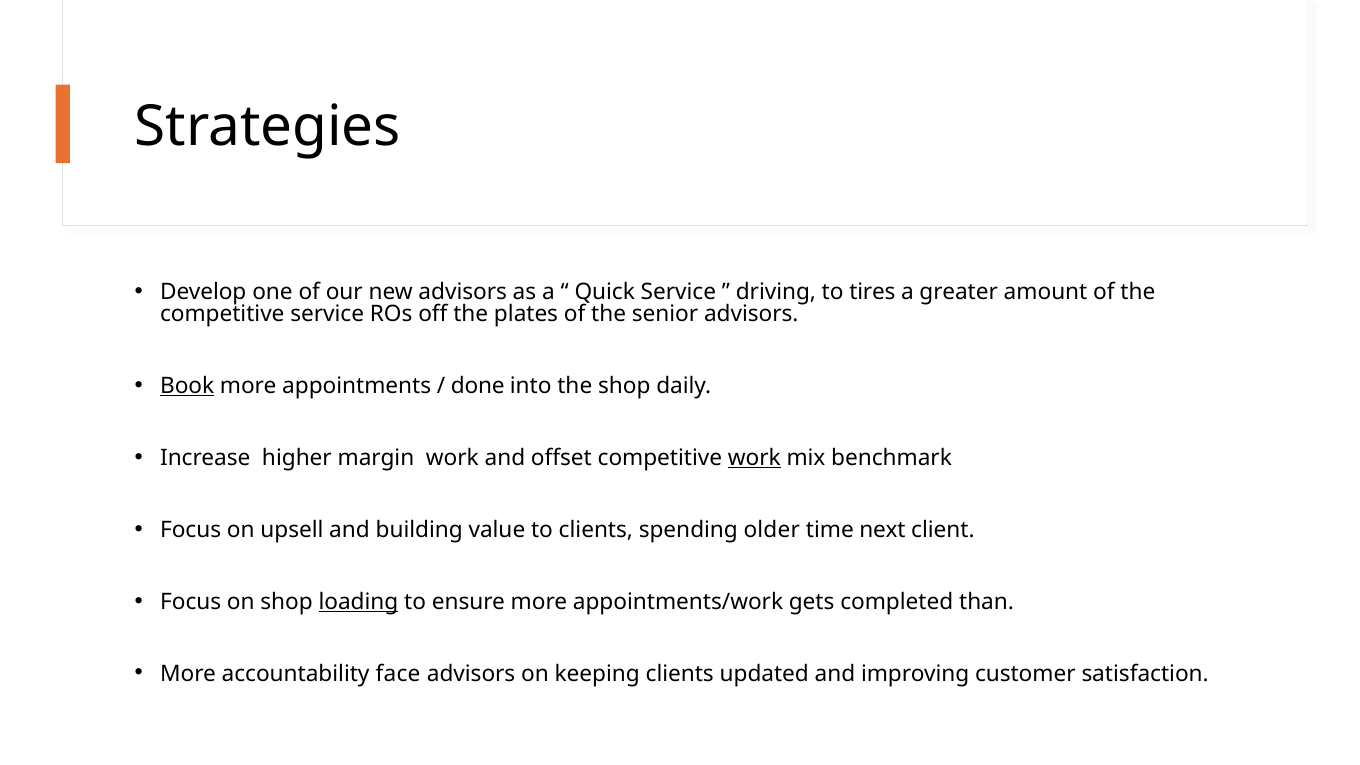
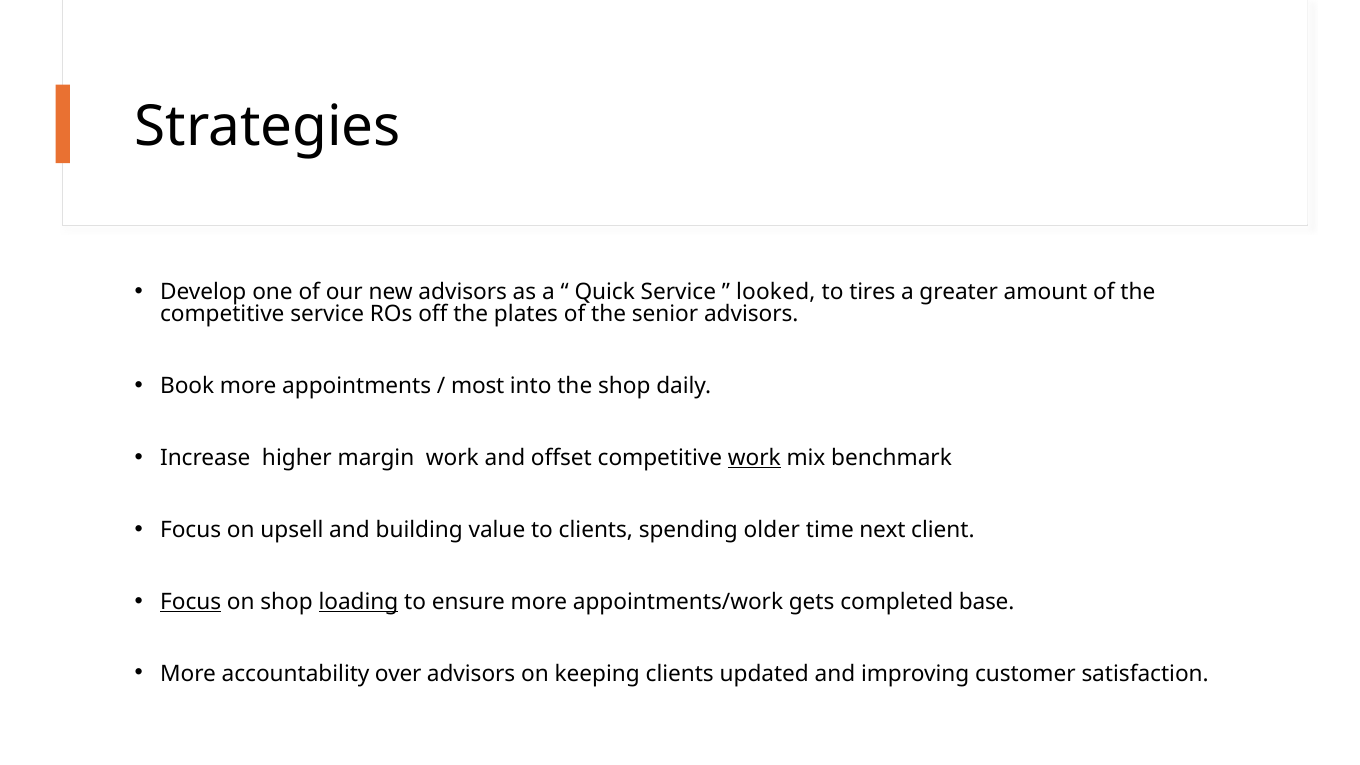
driving: driving -> looked (776, 292)
Book underline: present -> none (187, 386)
done: done -> most (478, 386)
Focus underline: none -> present (191, 602)
than: than -> base (987, 602)
face: face -> over (398, 674)
